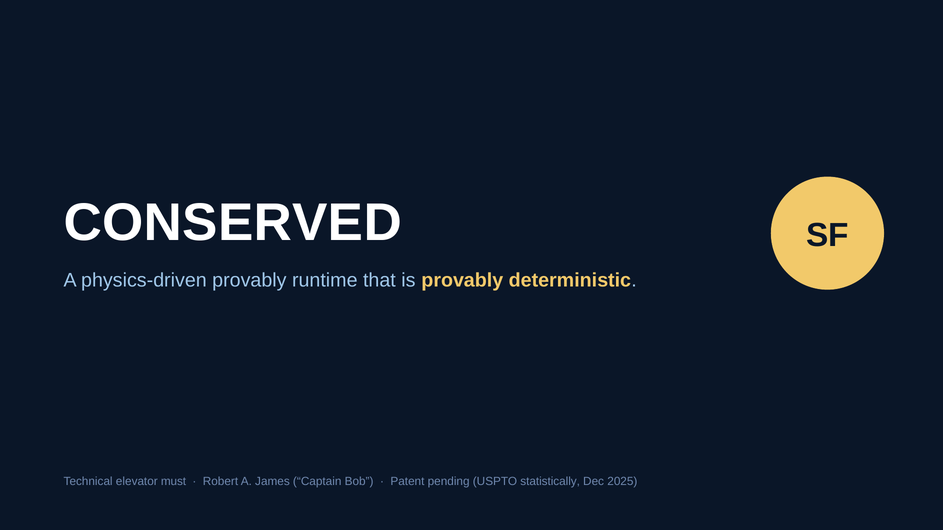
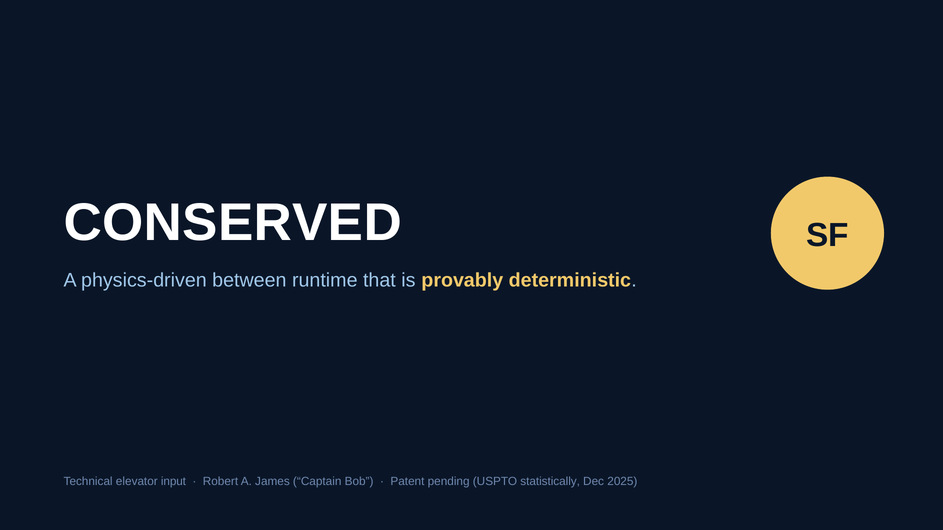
physics-driven provably: provably -> between (249, 281)
must: must -> input (173, 482)
